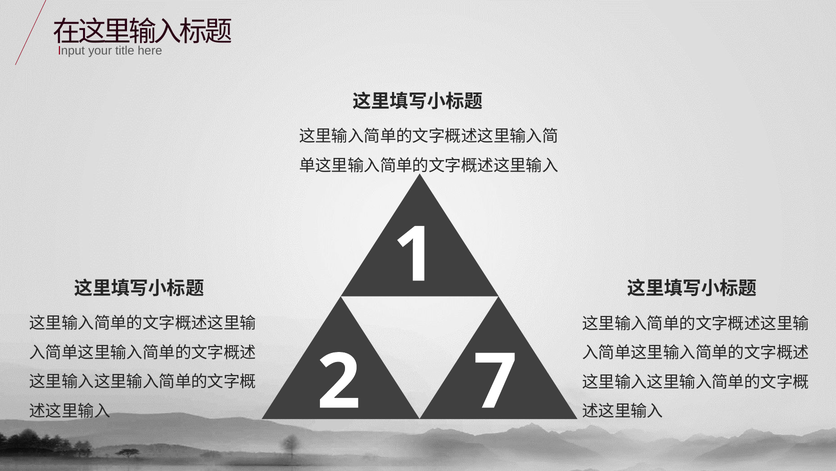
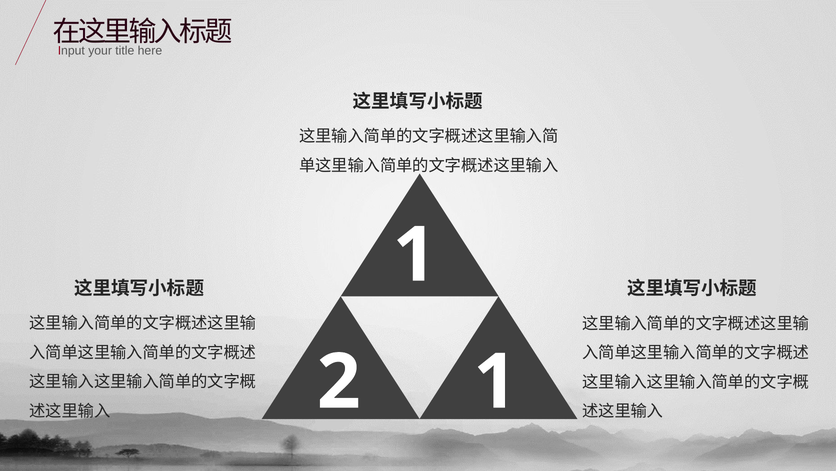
2 7: 7 -> 1 (495, 382)
